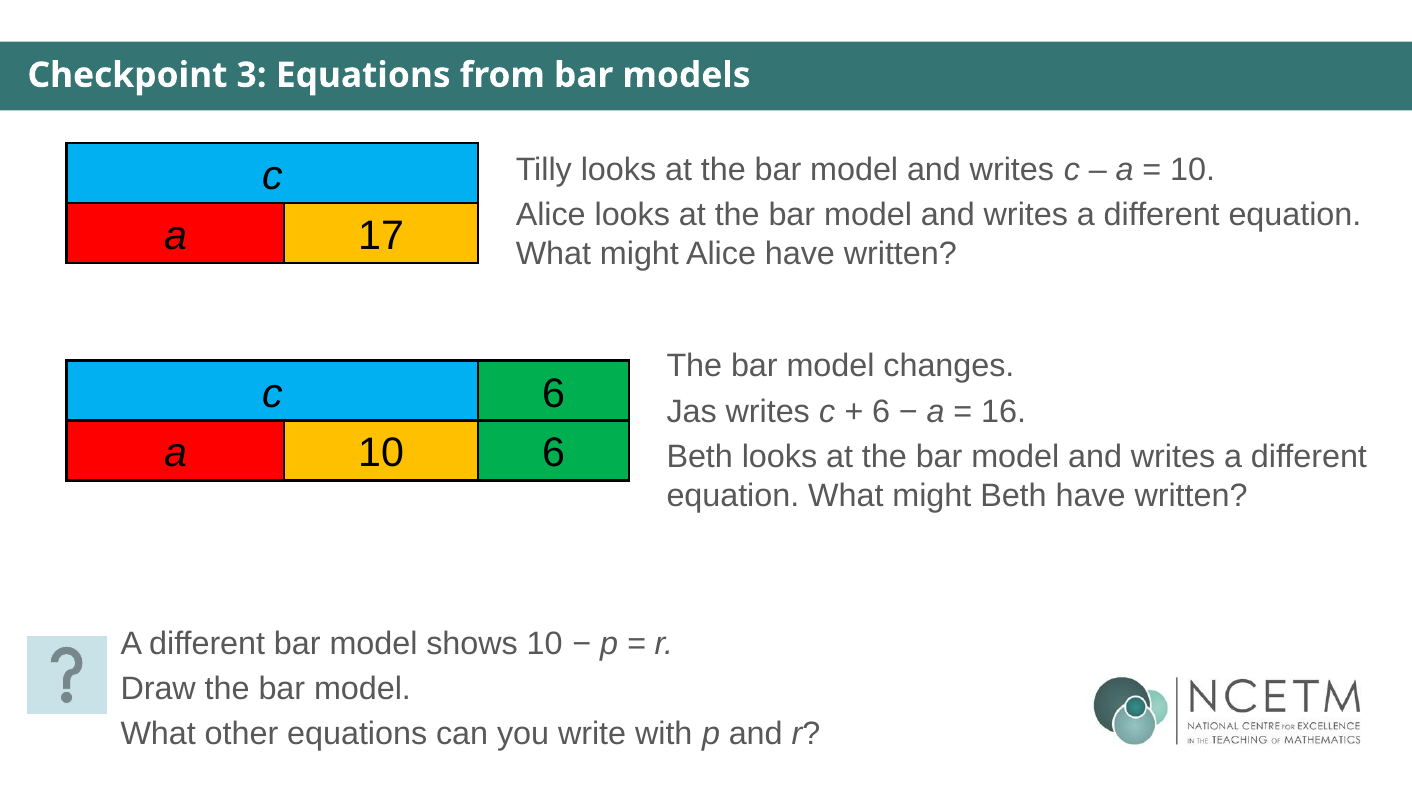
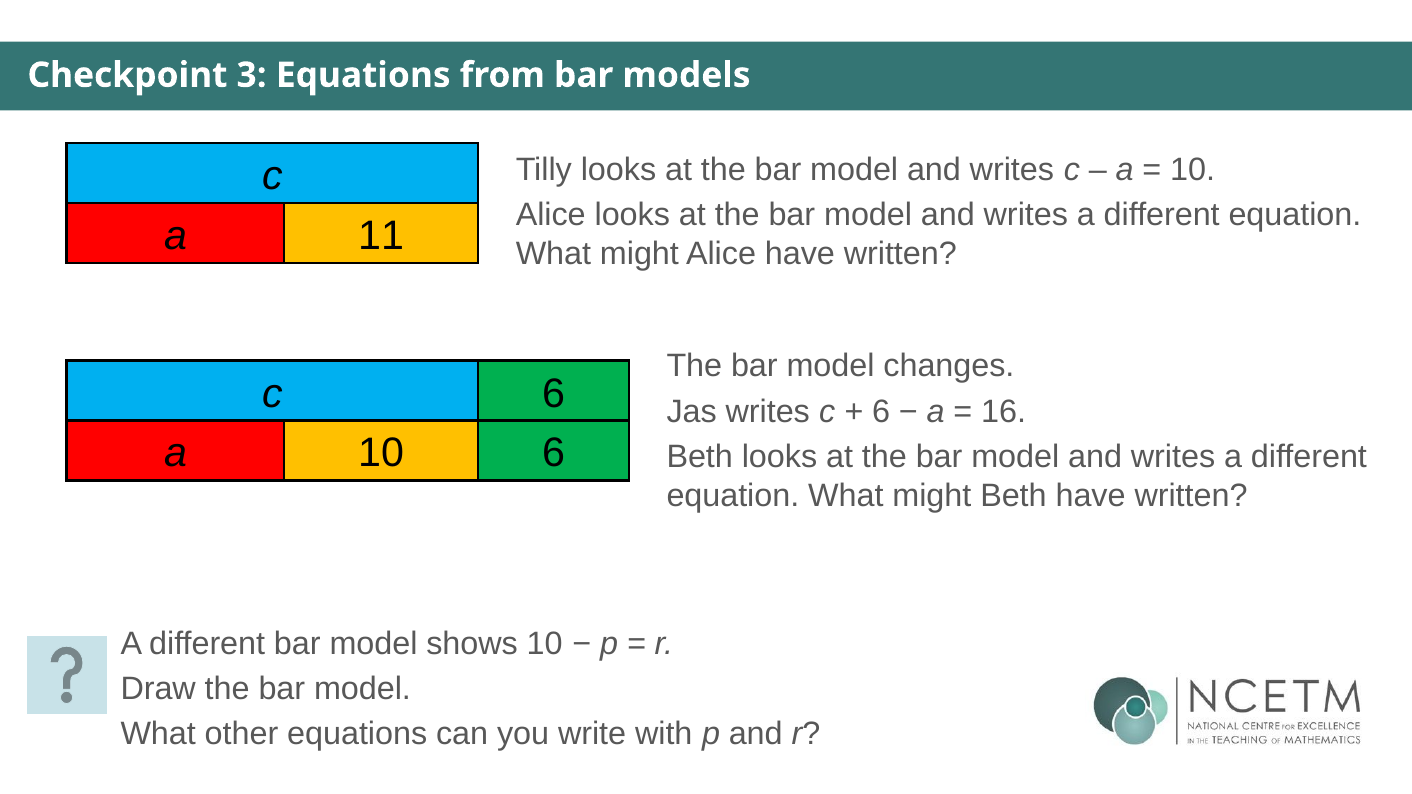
17: 17 -> 11 (381, 236)
